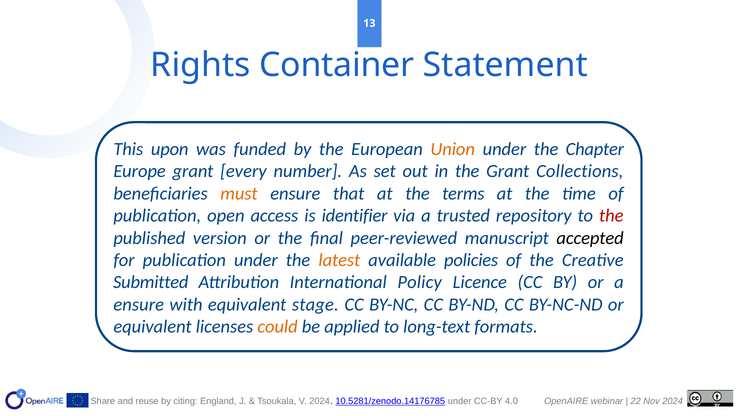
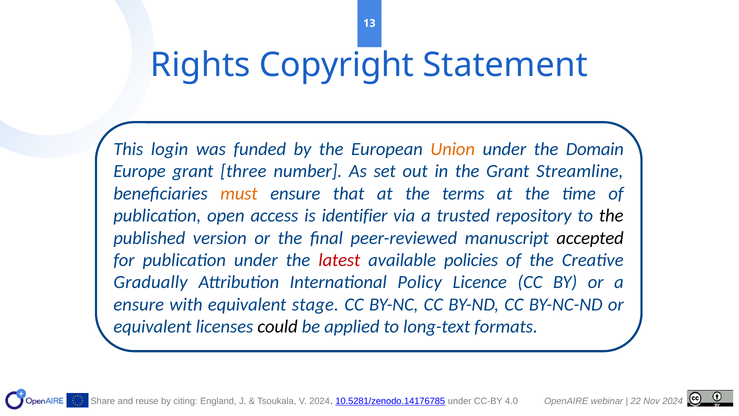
Container: Container -> Copyright (337, 65)
upon: upon -> login (170, 149)
Chapter: Chapter -> Domain (595, 149)
every: every -> three (243, 171)
Collections: Collections -> Streamline (580, 171)
the colour: red -> black (611, 216)
latest colour: orange -> red (339, 260)
Submitted: Submitted -> Gradually (151, 282)
could colour: orange -> black (278, 326)
